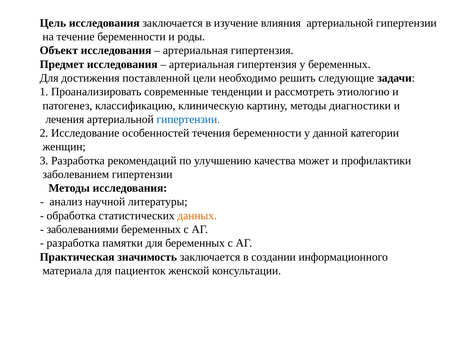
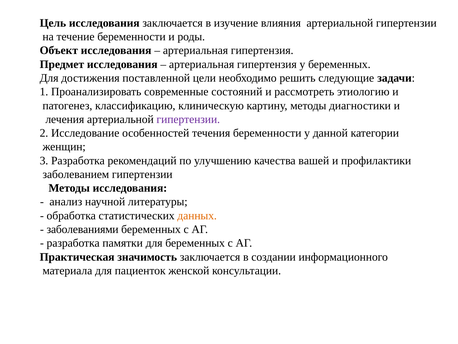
тенденции: тенденции -> состояний (237, 92)
гипертензии colour: blue -> purple (188, 119)
может: может -> вашей (314, 160)
